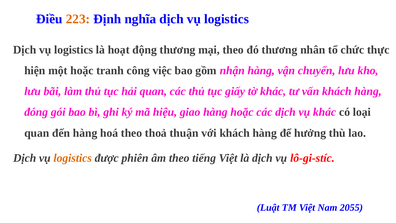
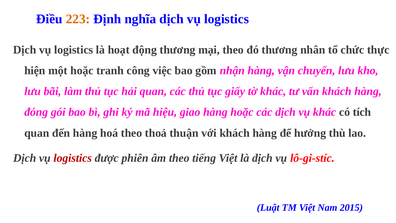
loại: loại -> tích (362, 112)
logistics colour: orange -> red (73, 158)
2055: 2055 -> 2015 (351, 207)
